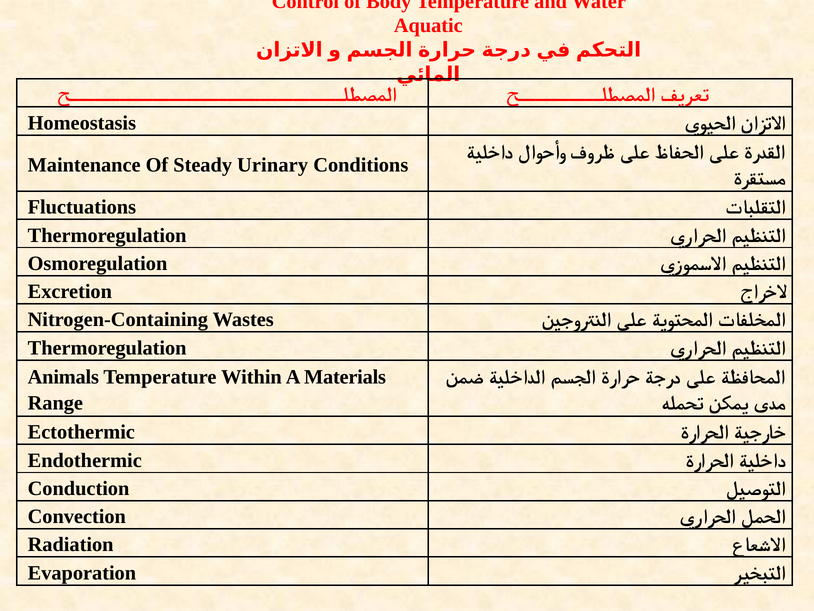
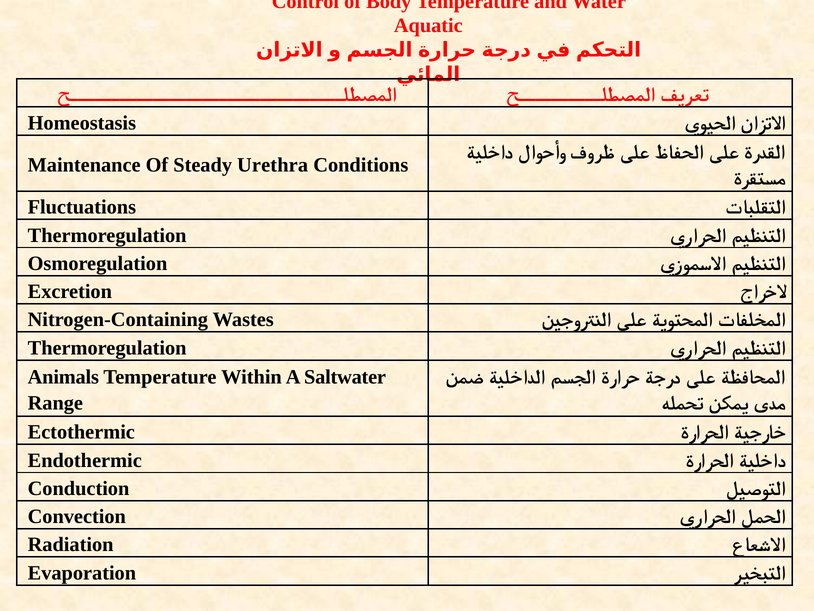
Urinary: Urinary -> Urethra (273, 165)
Materials: Materials -> Saltwater (345, 377)
